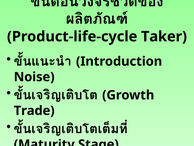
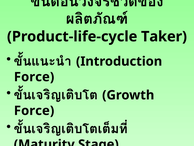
Noise: Noise -> Force (34, 77)
Trade: Trade -> Force (34, 110)
